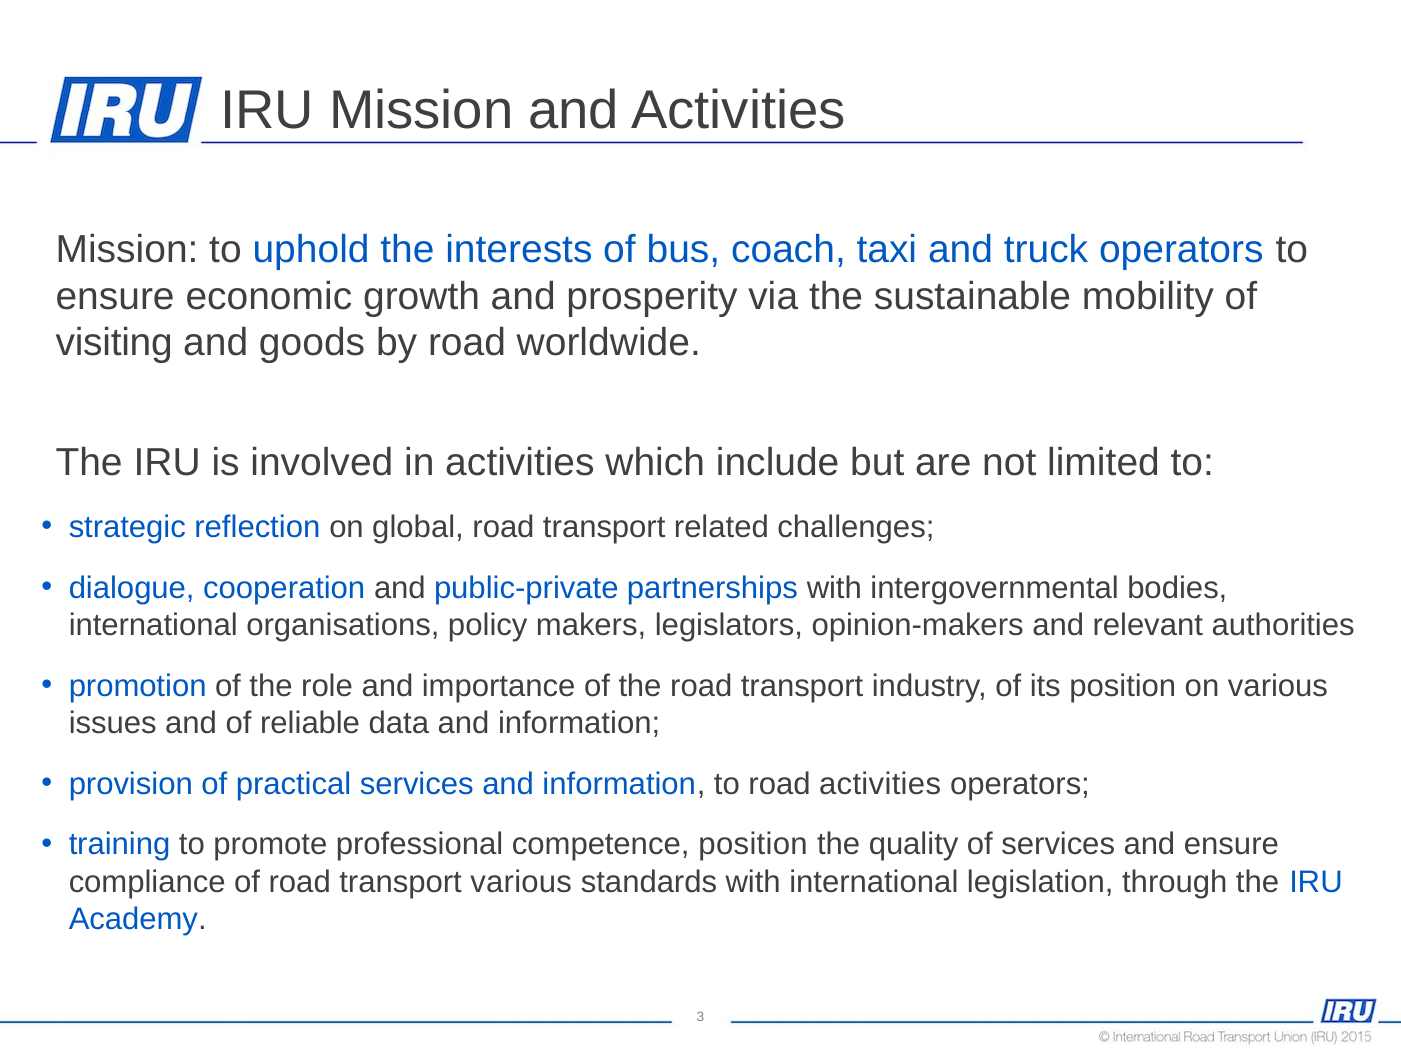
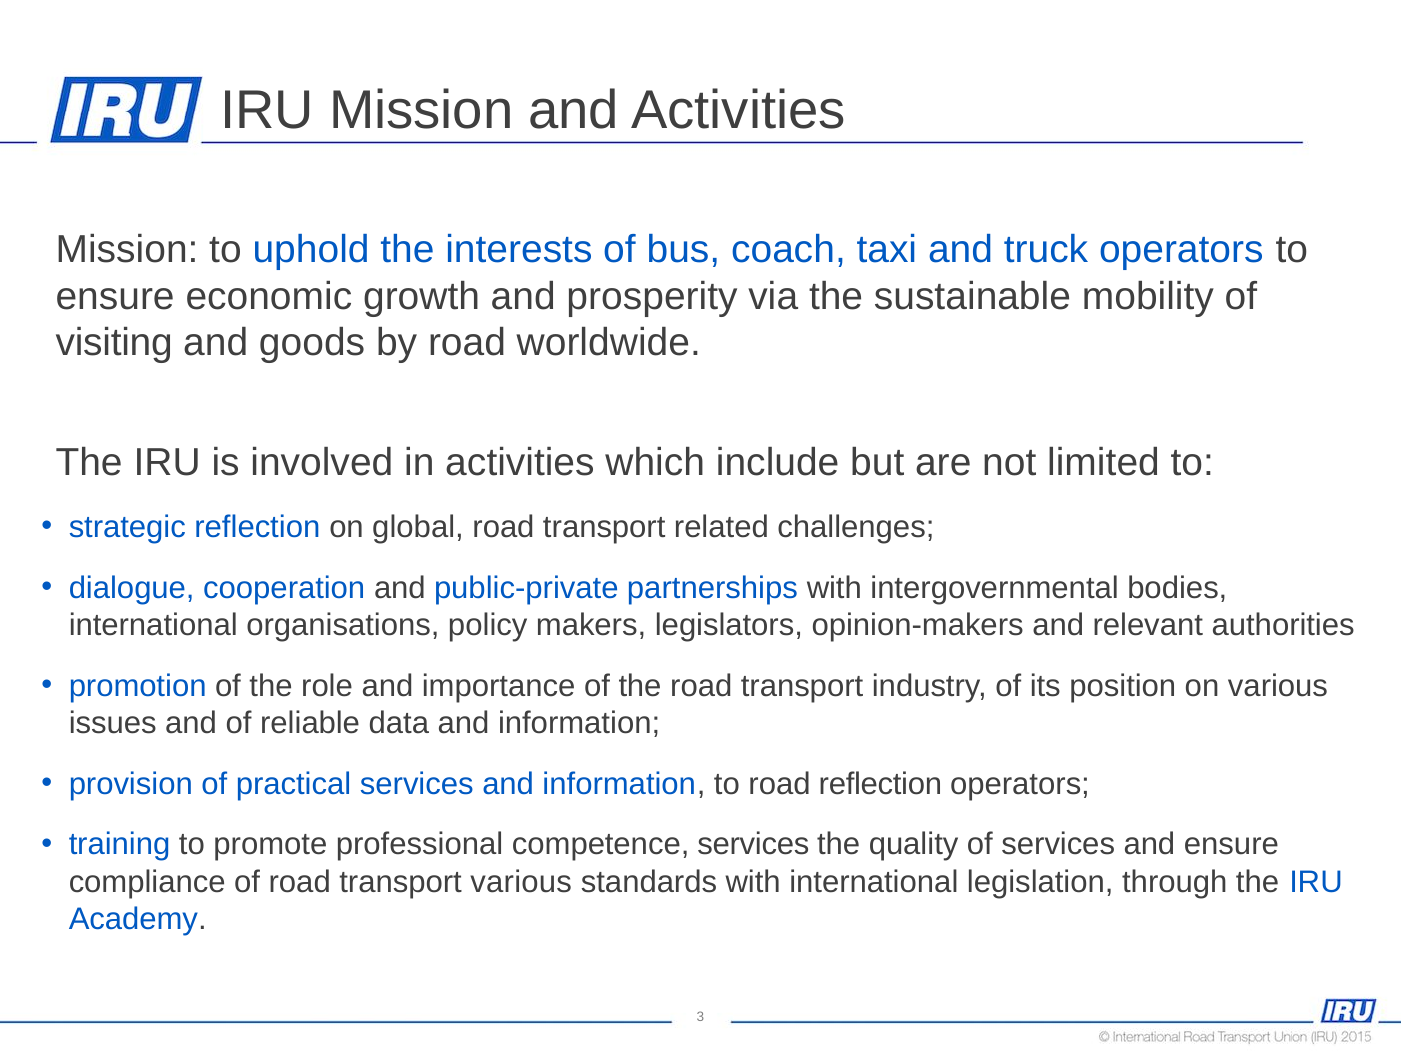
road activities: activities -> reflection (880, 784)
competence position: position -> services (753, 845)
